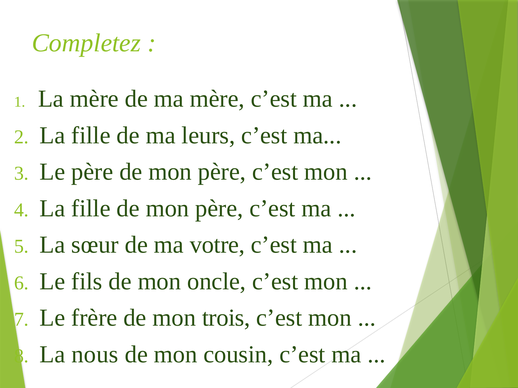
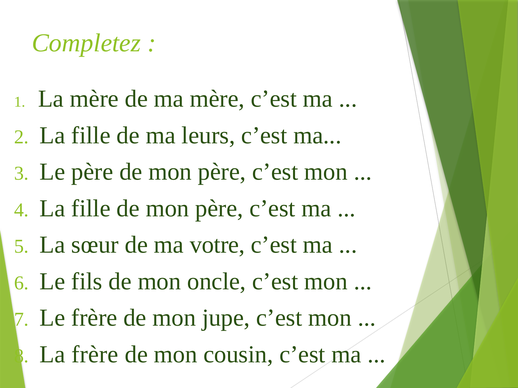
trois: trois -> jupe (226, 318)
La nous: nous -> frère (95, 355)
